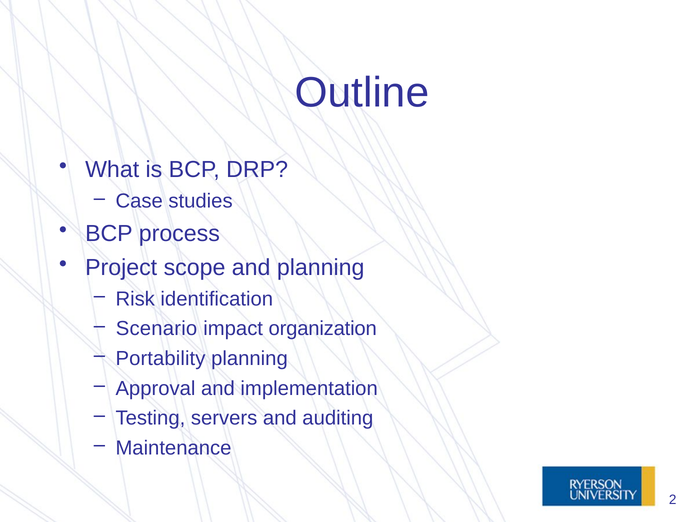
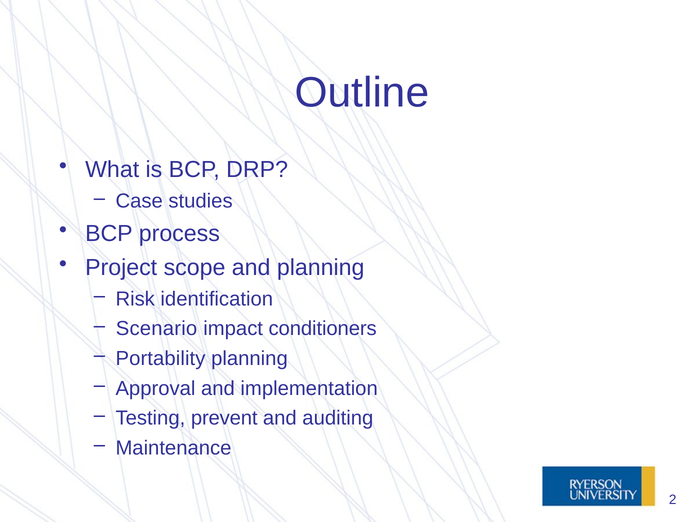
organization: organization -> conditioners (323, 328)
servers: servers -> prevent (224, 418)
